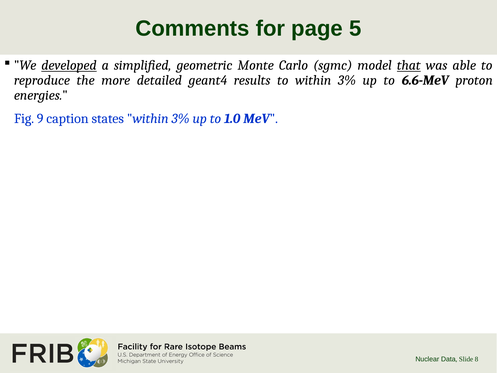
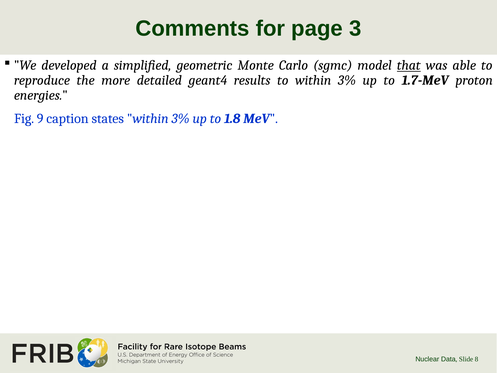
5: 5 -> 3 (355, 28)
developed underline: present -> none (69, 65)
6.6-MeV: 6.6-MeV -> 1.7-MeV (425, 80)
1.0: 1.0 -> 1.8 (232, 118)
